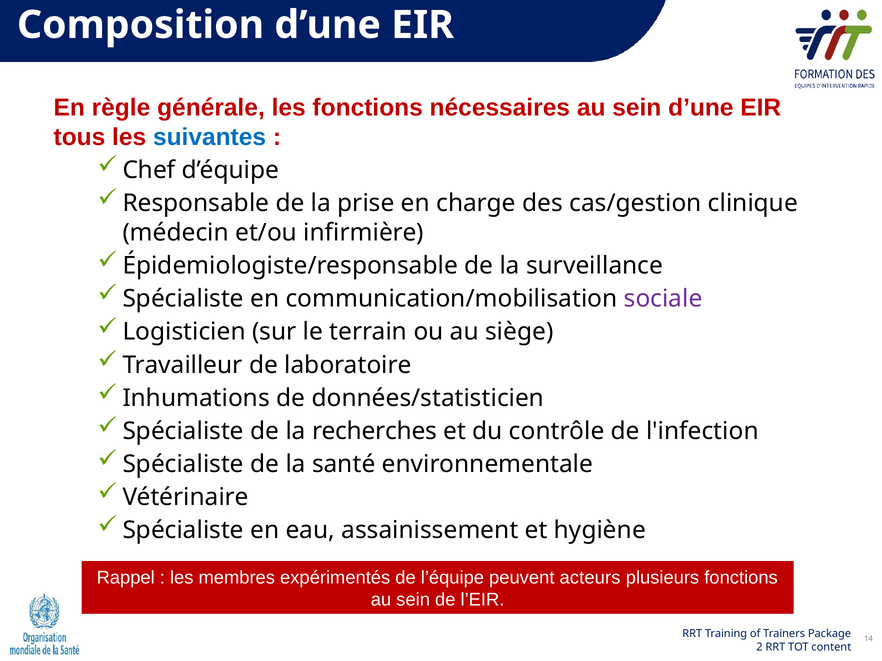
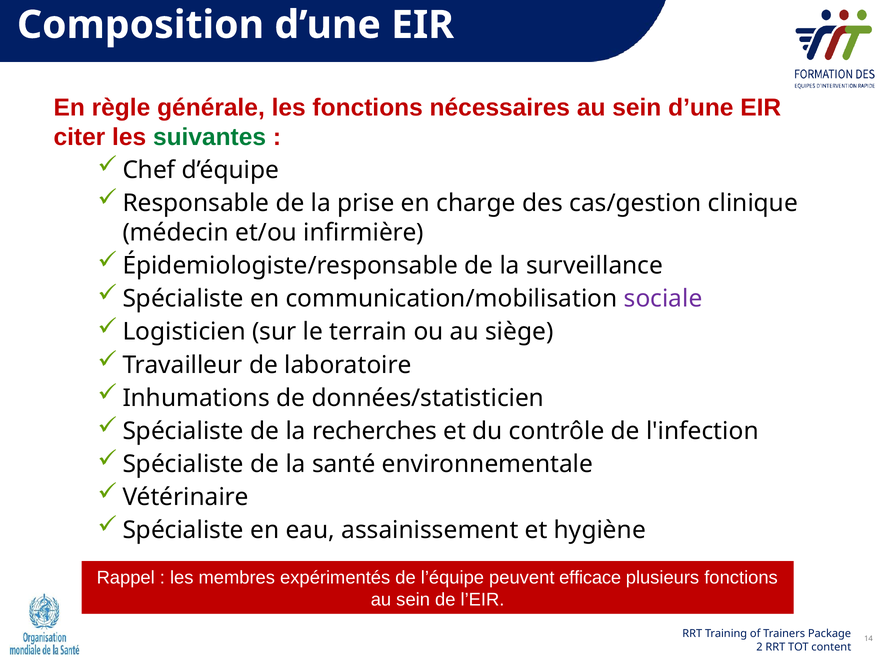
tous: tous -> citer (79, 137)
suivantes colour: blue -> green (210, 137)
acteurs: acteurs -> efficace (590, 578)
